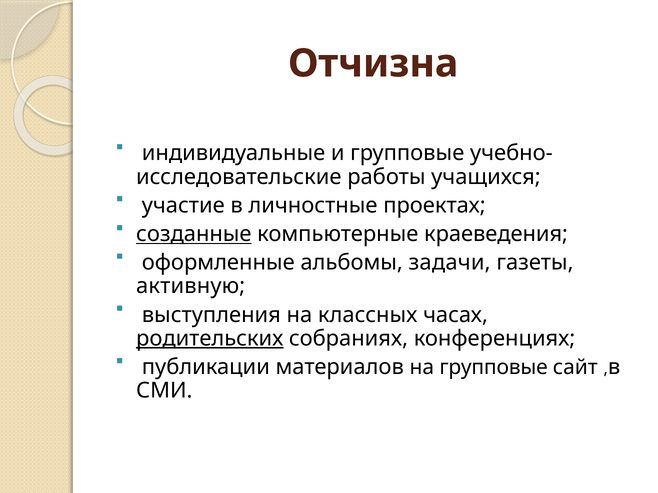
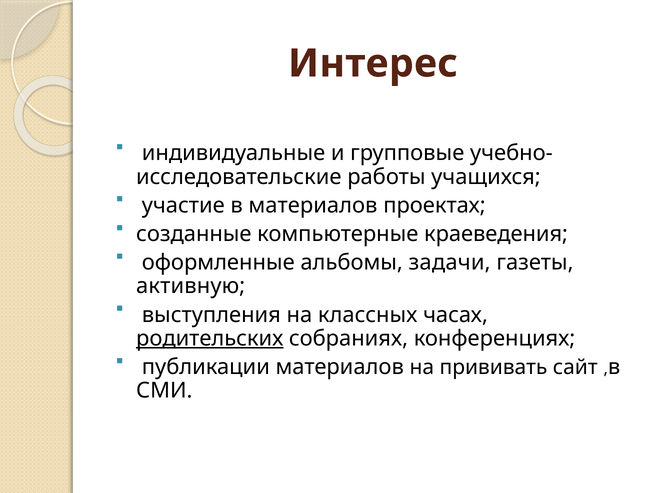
Отчизна: Отчизна -> Интерес (373, 64)
в личностные: личностные -> материалов (313, 206)
созданные underline: present -> none (194, 234)
на групповые: групповые -> прививать (493, 368)
